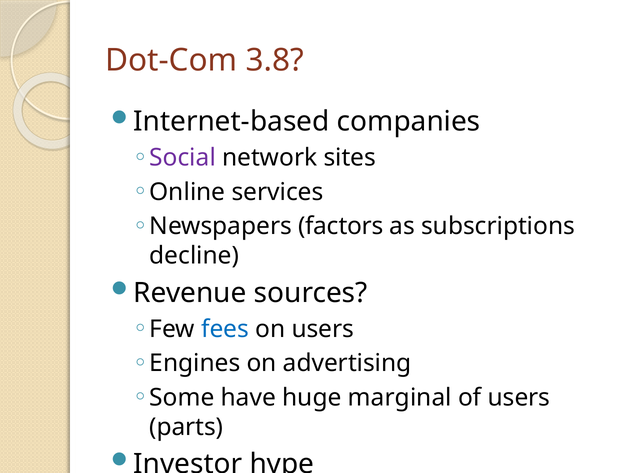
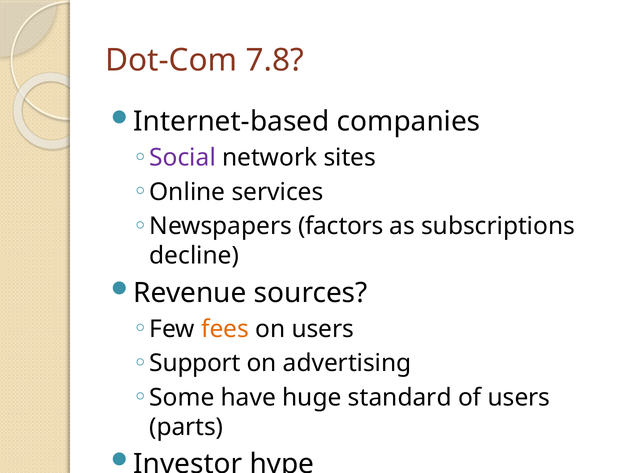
3.8: 3.8 -> 7.8 (275, 61)
fees colour: blue -> orange (225, 329)
Engines: Engines -> Support (195, 363)
marginal: marginal -> standard (400, 398)
